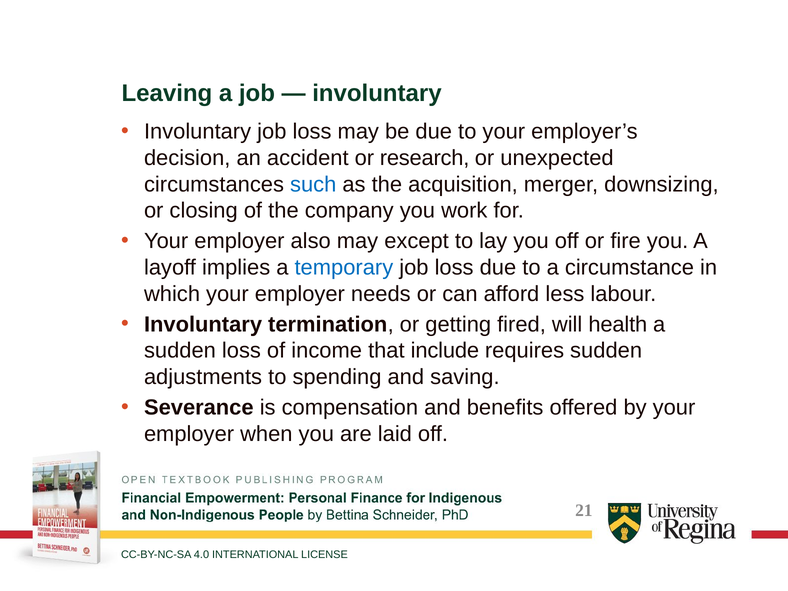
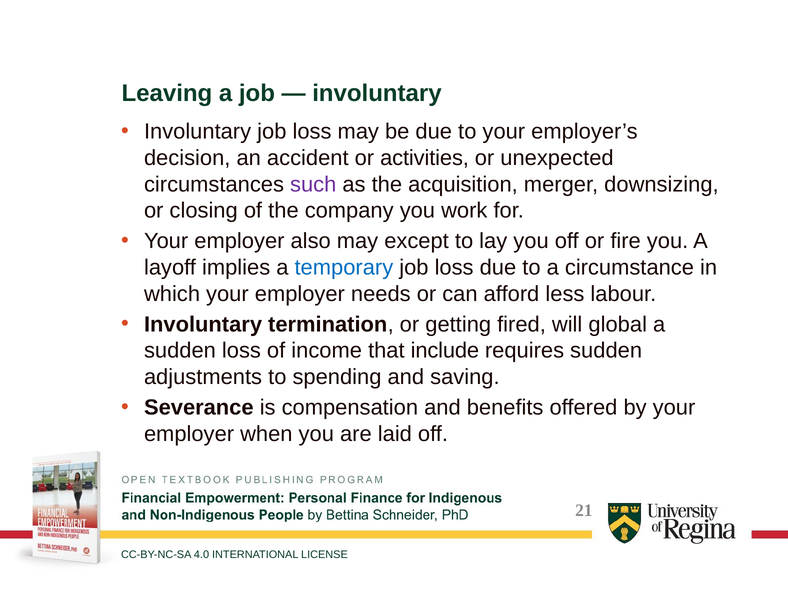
research: research -> activities (425, 158)
such colour: blue -> purple (313, 184)
health: health -> global (618, 324)
